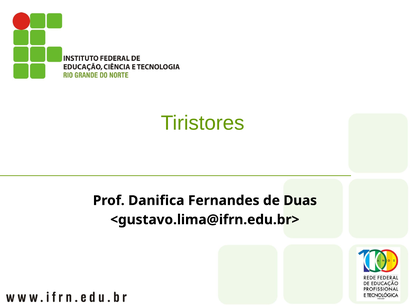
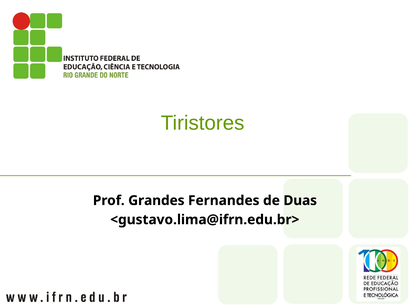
Danifica: Danifica -> Grandes (156, 201)
